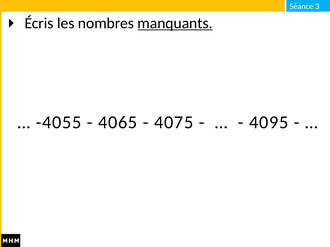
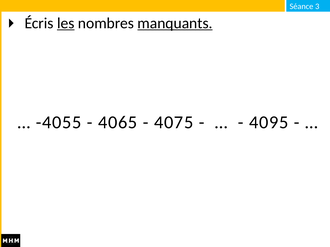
les underline: none -> present (66, 23)
